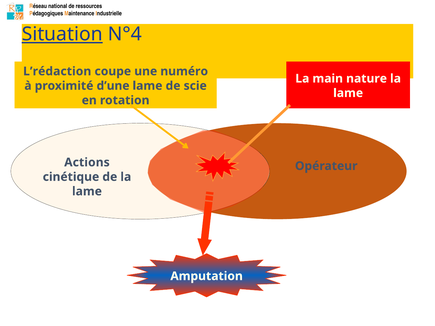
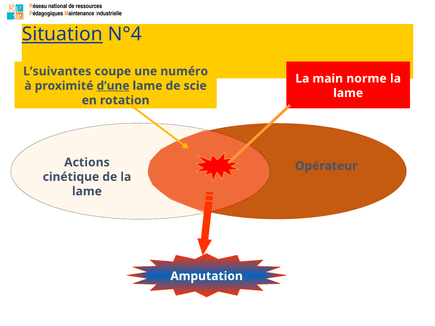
L’rédaction: L’rédaction -> L’suivantes (57, 71)
nature: nature -> norme (367, 79)
d’une underline: none -> present (113, 86)
